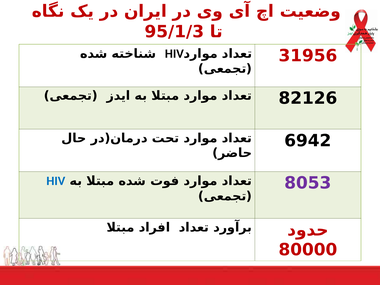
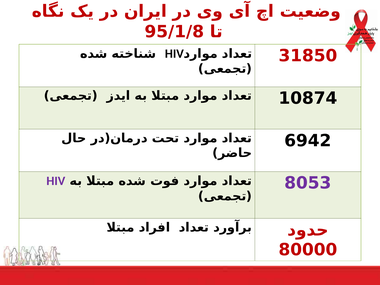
95/1/3: 95/1/3 -> 95/1/8 (174, 32)
31956: 31956 -> 31850 (308, 56)
82126: 82126 -> 10874 (308, 98)
HIV colour: blue -> purple (56, 181)
